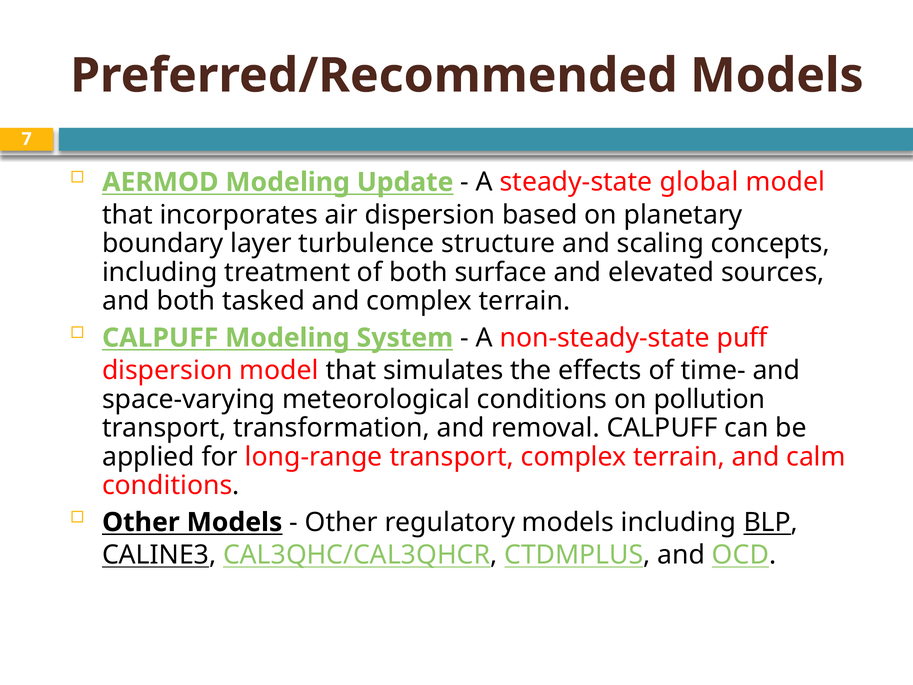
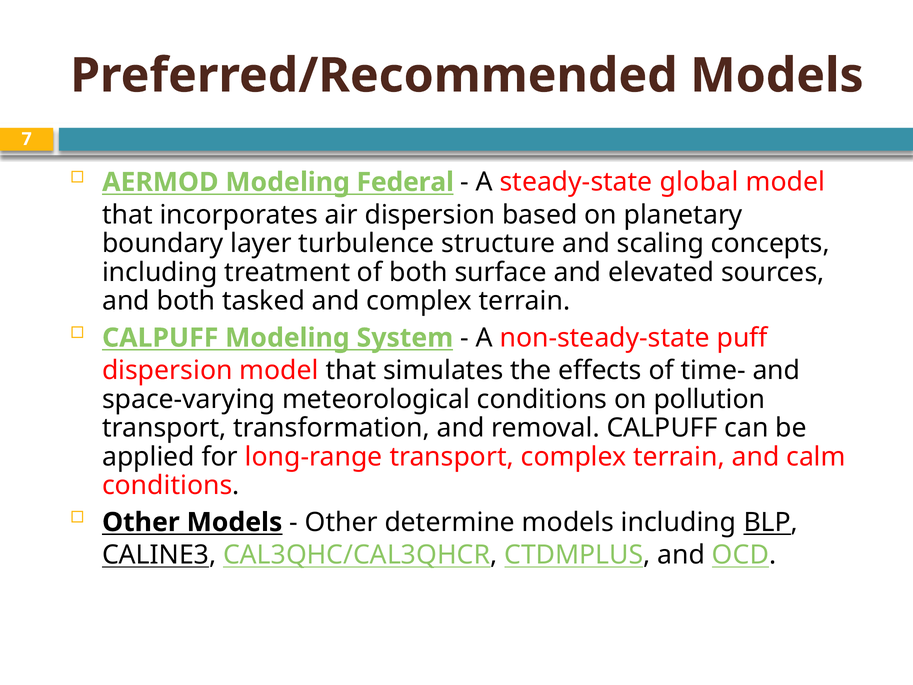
Update: Update -> Federal (405, 182)
regulatory: regulatory -> determine (450, 522)
